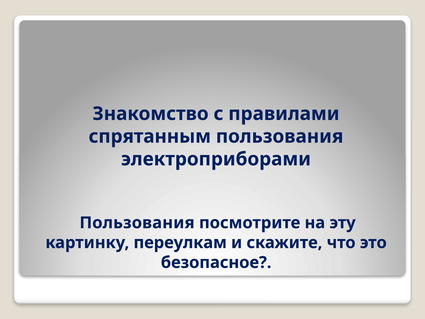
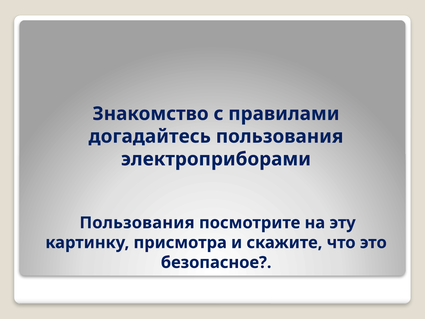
спрятанным: спрятанным -> догадайтесь (150, 136)
переулкам: переулкам -> присмотра (180, 242)
